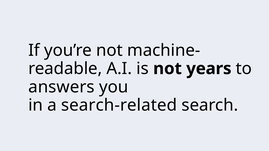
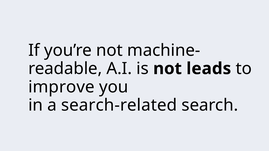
years: years -> leads (209, 69)
answers: answers -> improve (61, 87)
